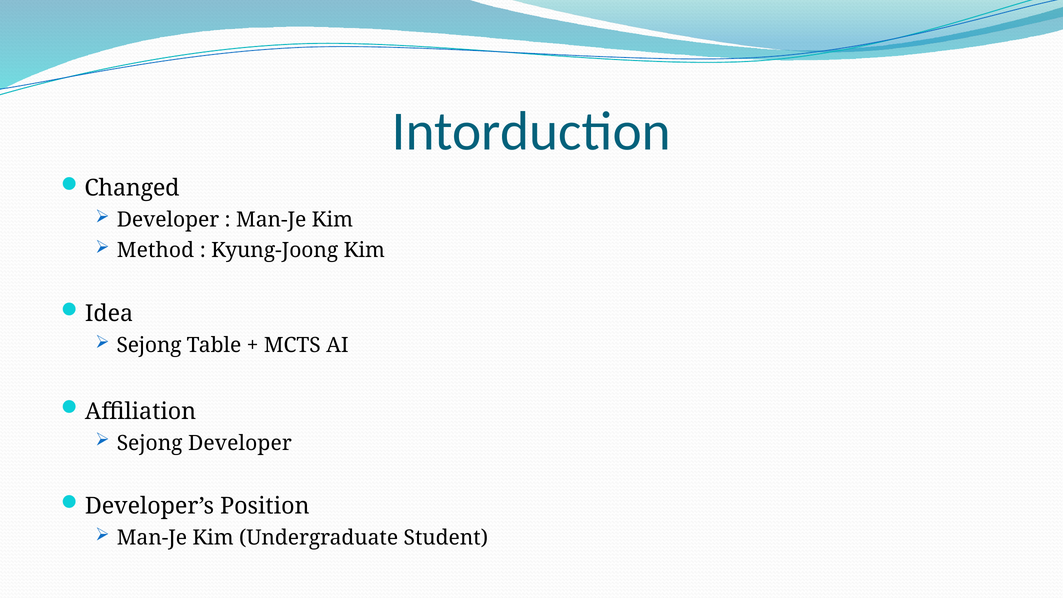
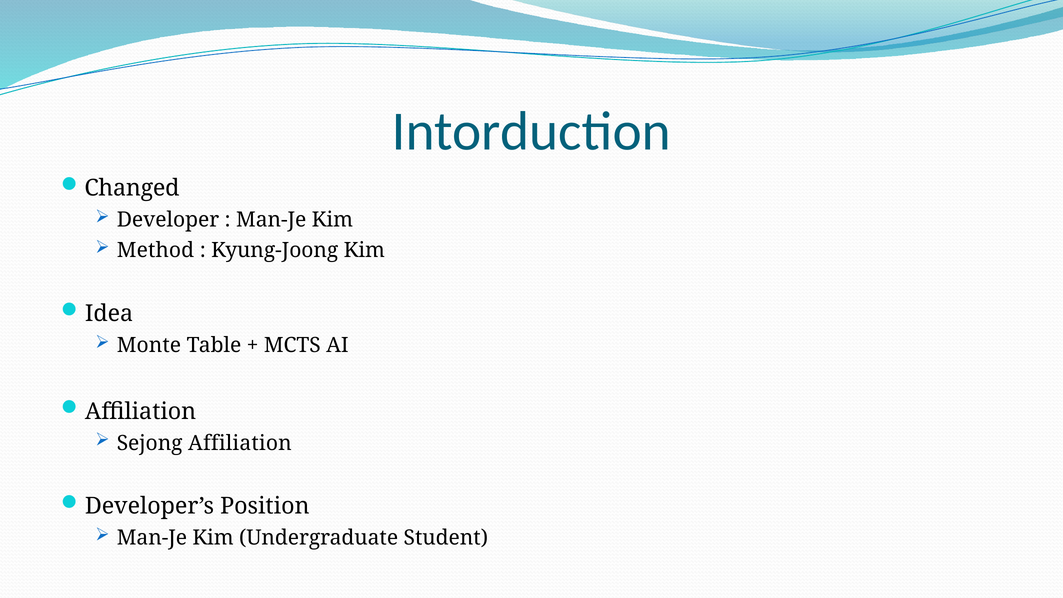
Sejong: Sejong -> Monte (149, 345)
Sejong Developer: Developer -> Affiliation (240, 443)
